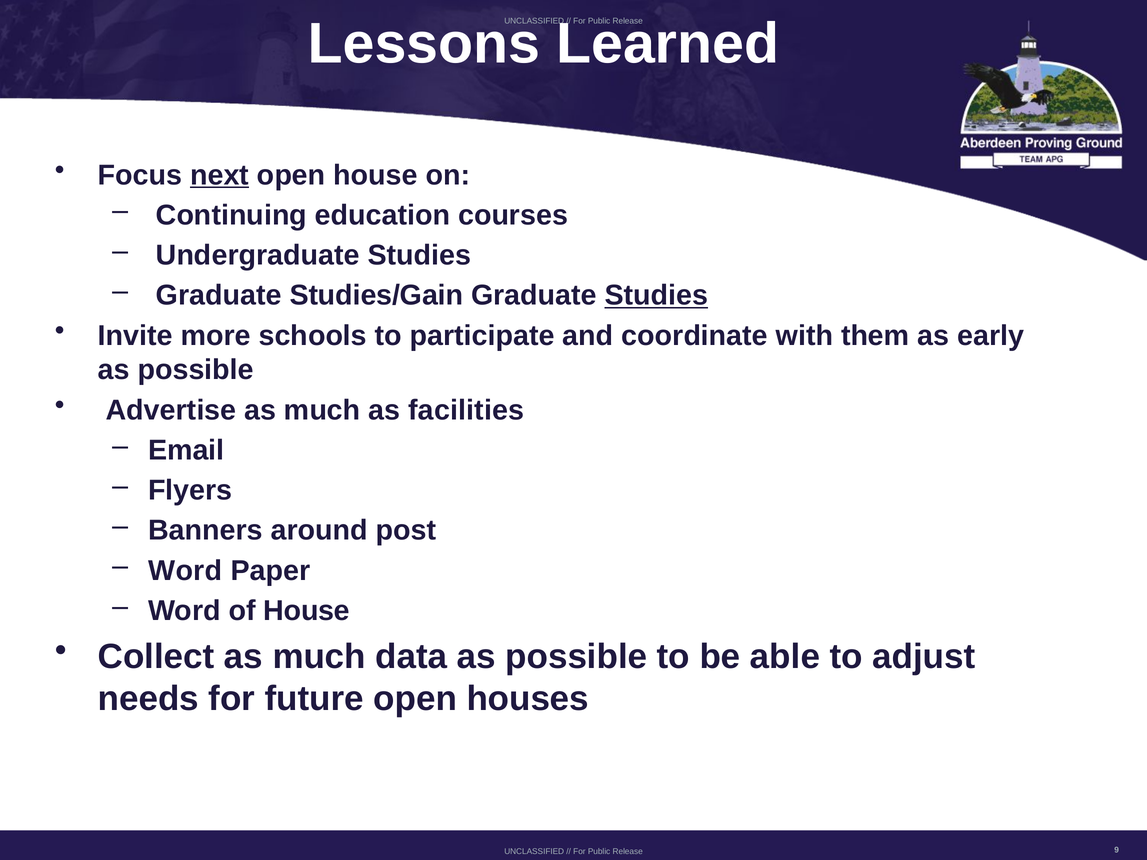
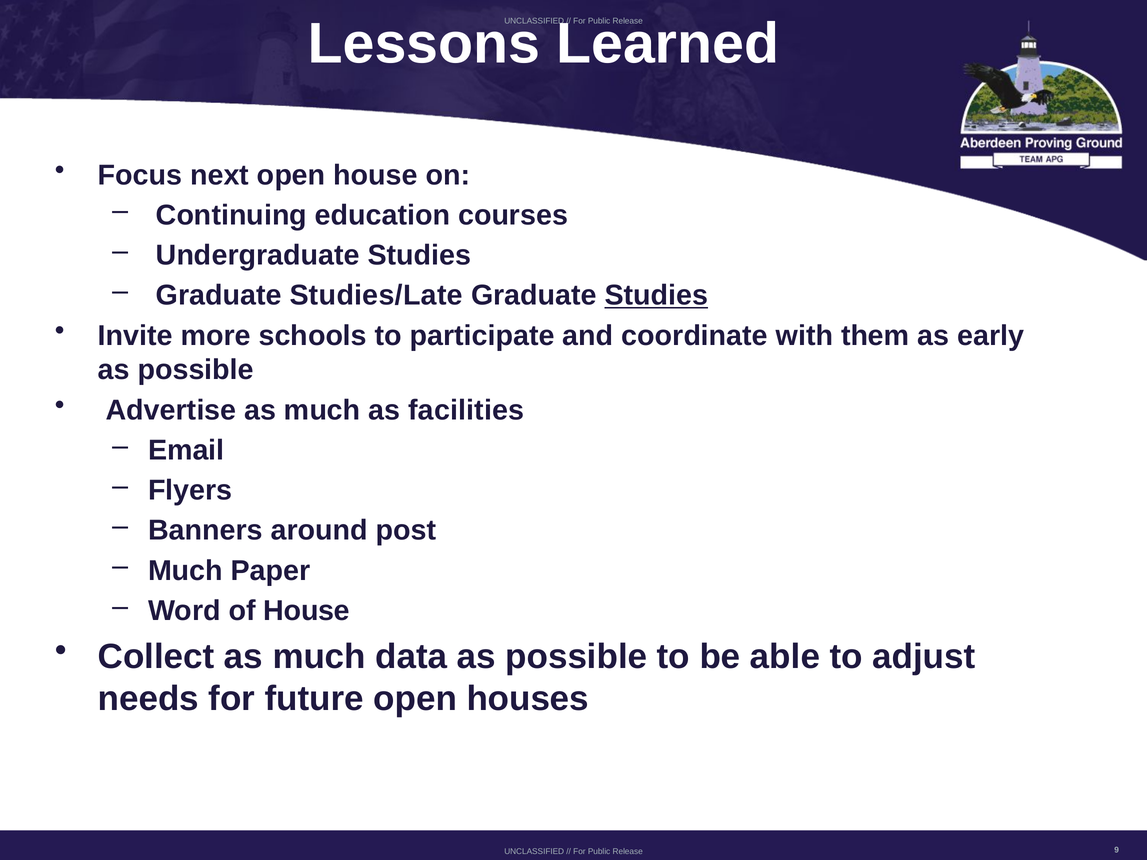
next underline: present -> none (220, 175)
Studies/Gain: Studies/Gain -> Studies/Late (376, 296)
Word: Word -> Much (185, 571)
